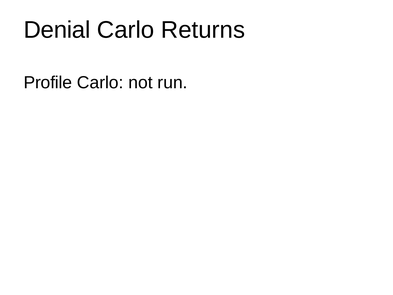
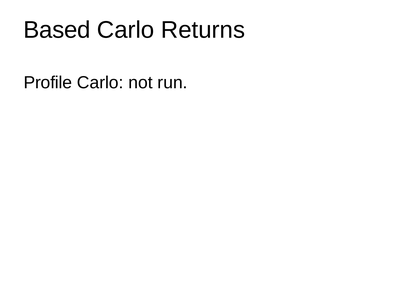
Denial: Denial -> Based (57, 30)
